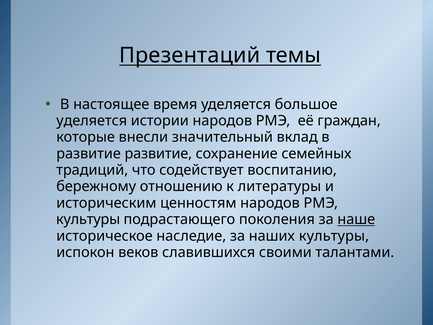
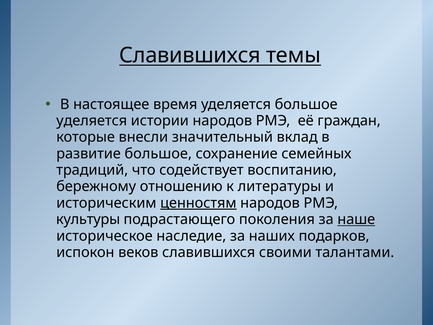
Презентаций: Презентаций -> Славившихся (190, 55)
развитие развитие: развитие -> большое (158, 154)
ценностям underline: none -> present (198, 203)
наших культуры: культуры -> подарков (334, 236)
